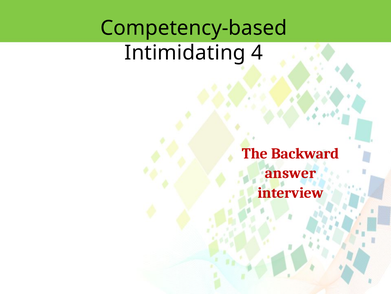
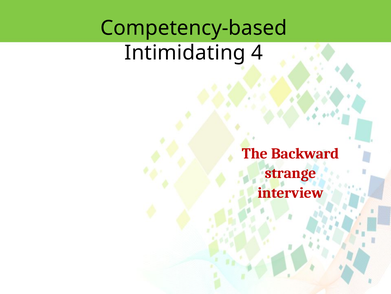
answer: answer -> strange (291, 173)
